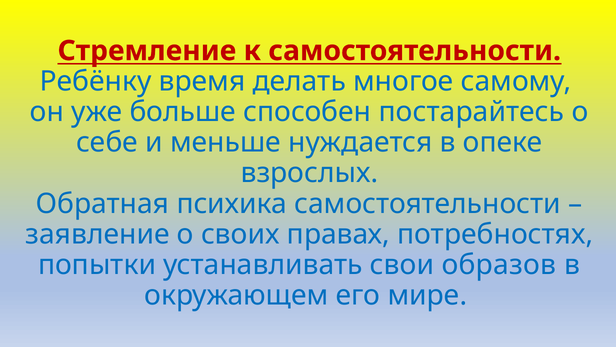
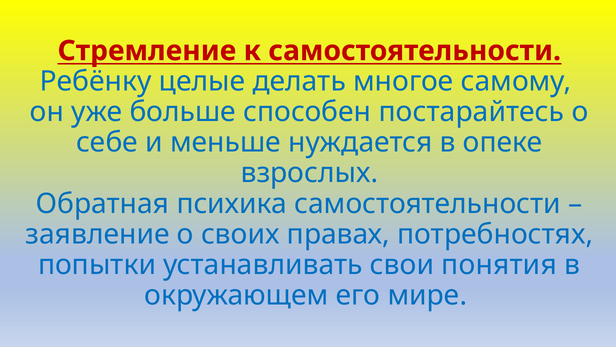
время: время -> целые (202, 81)
образов: образов -> понятия (499, 265)
